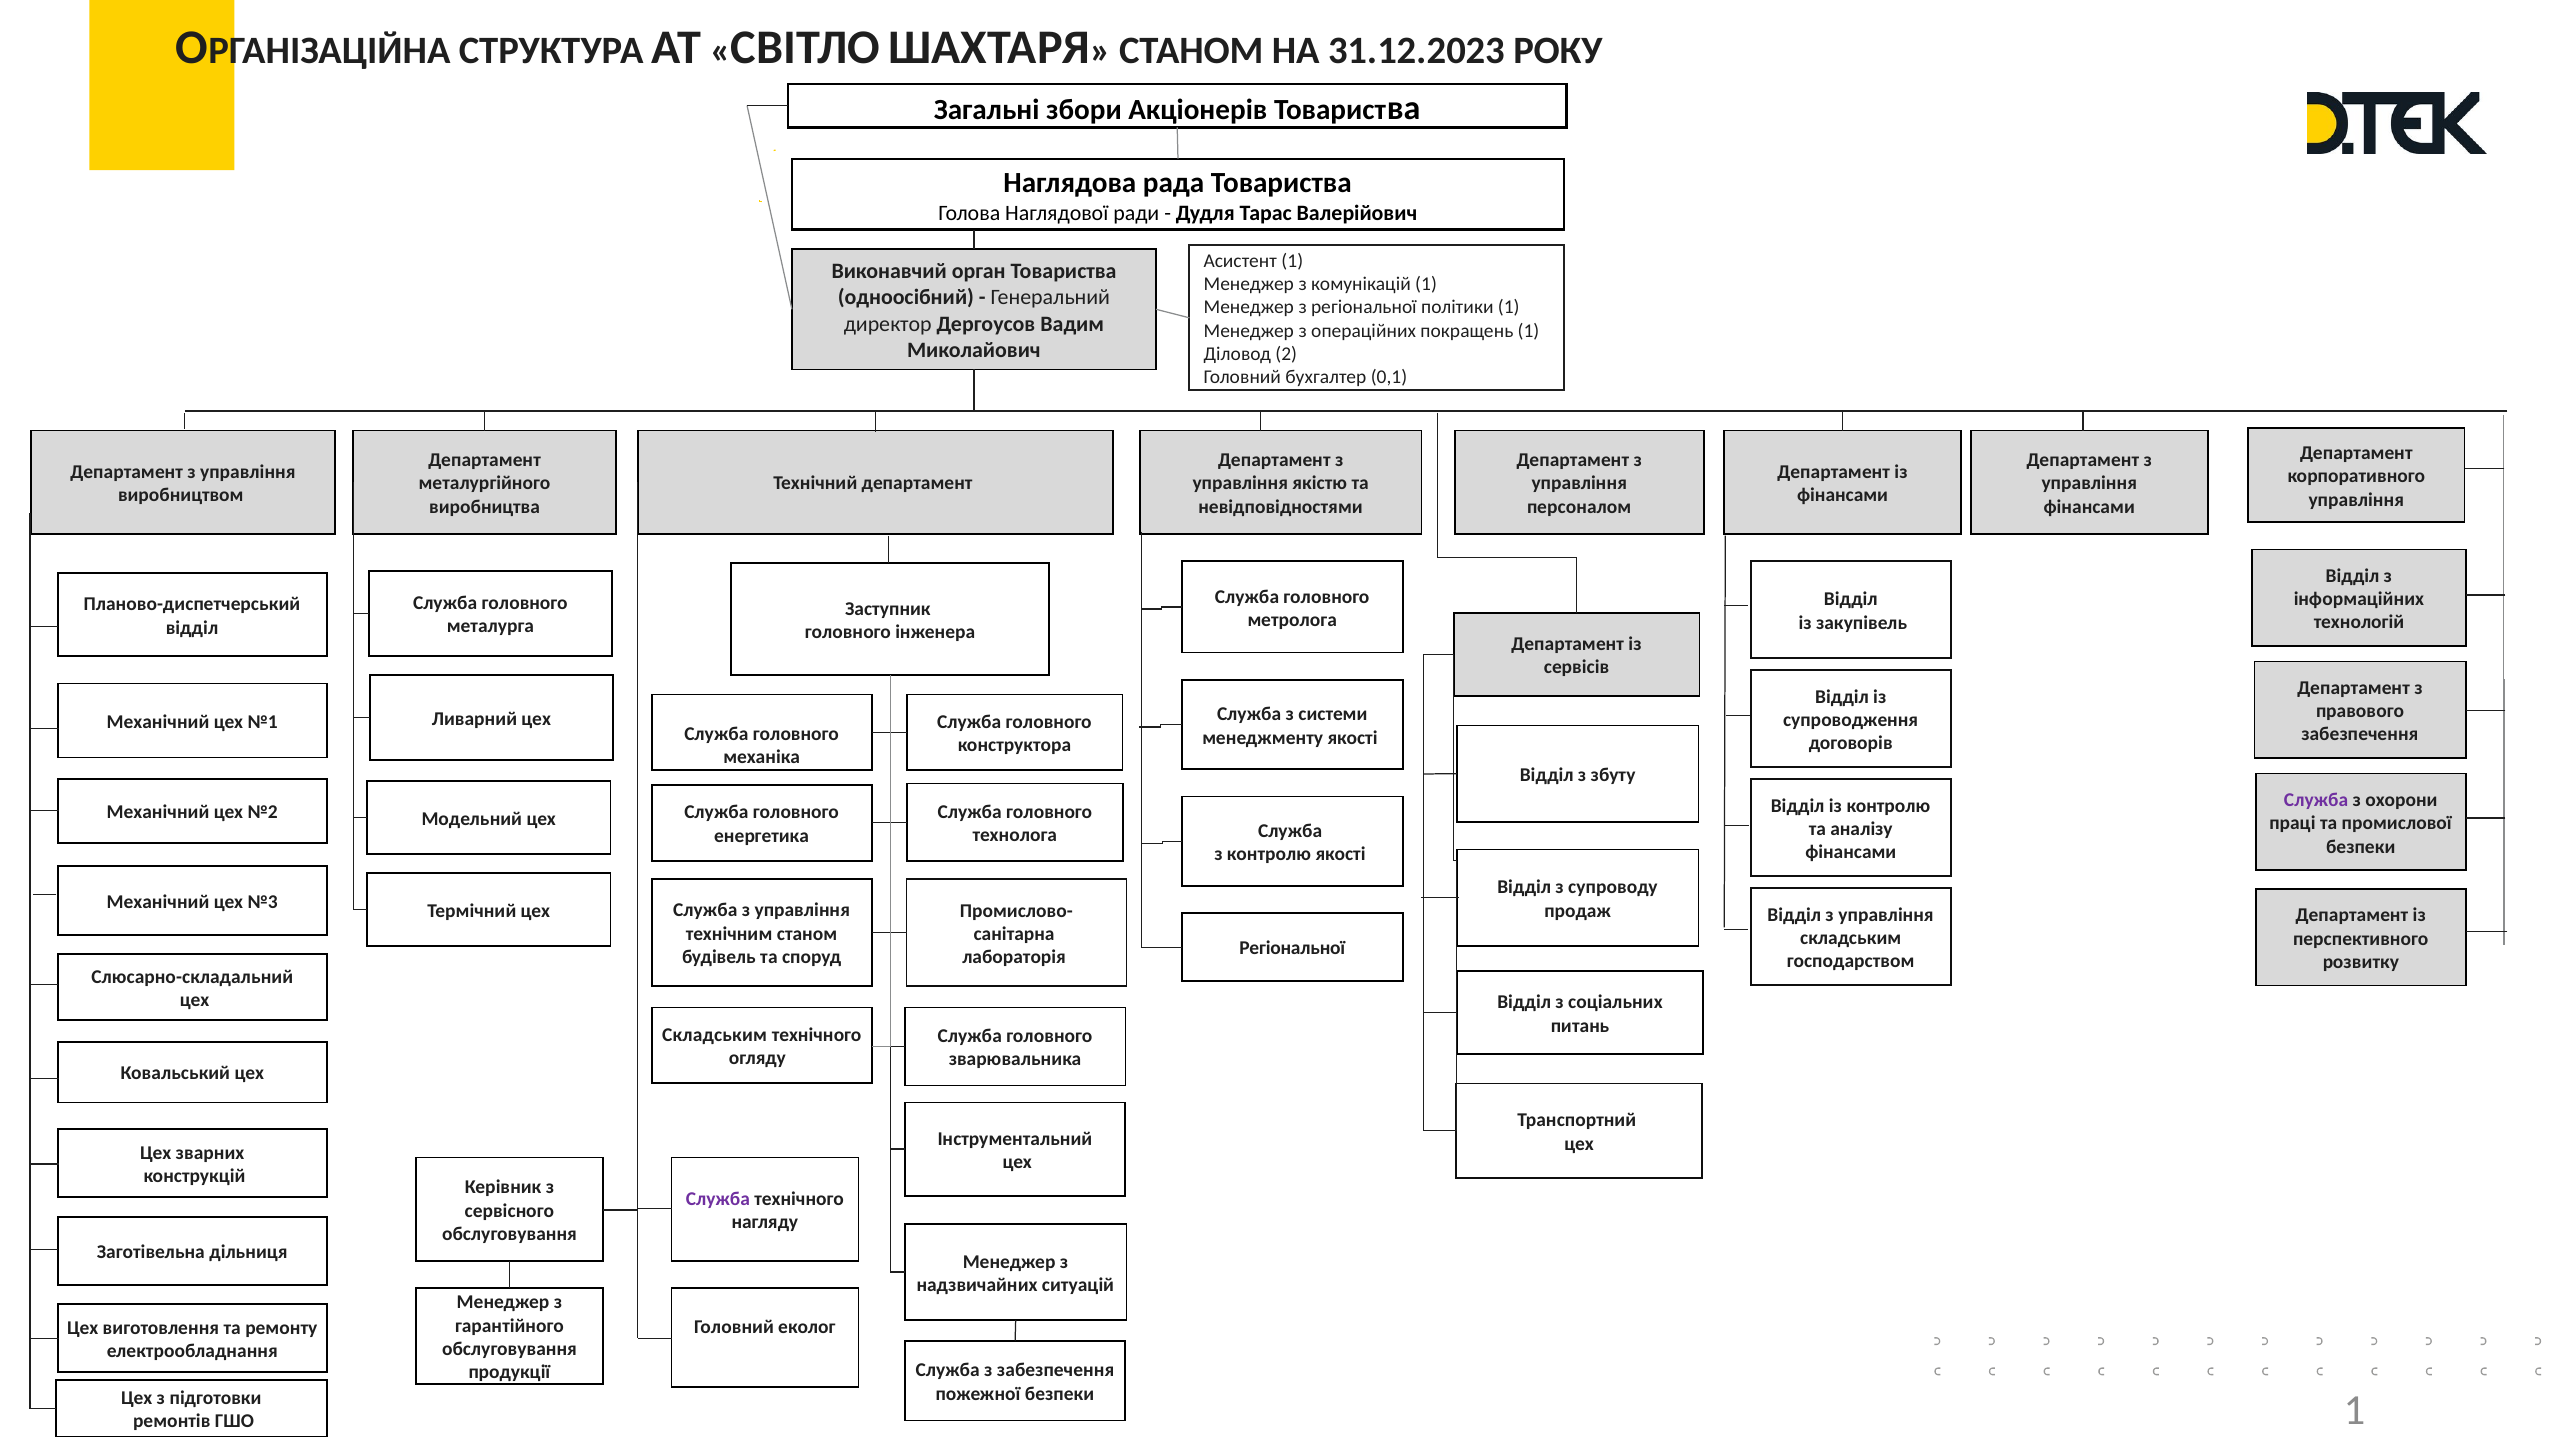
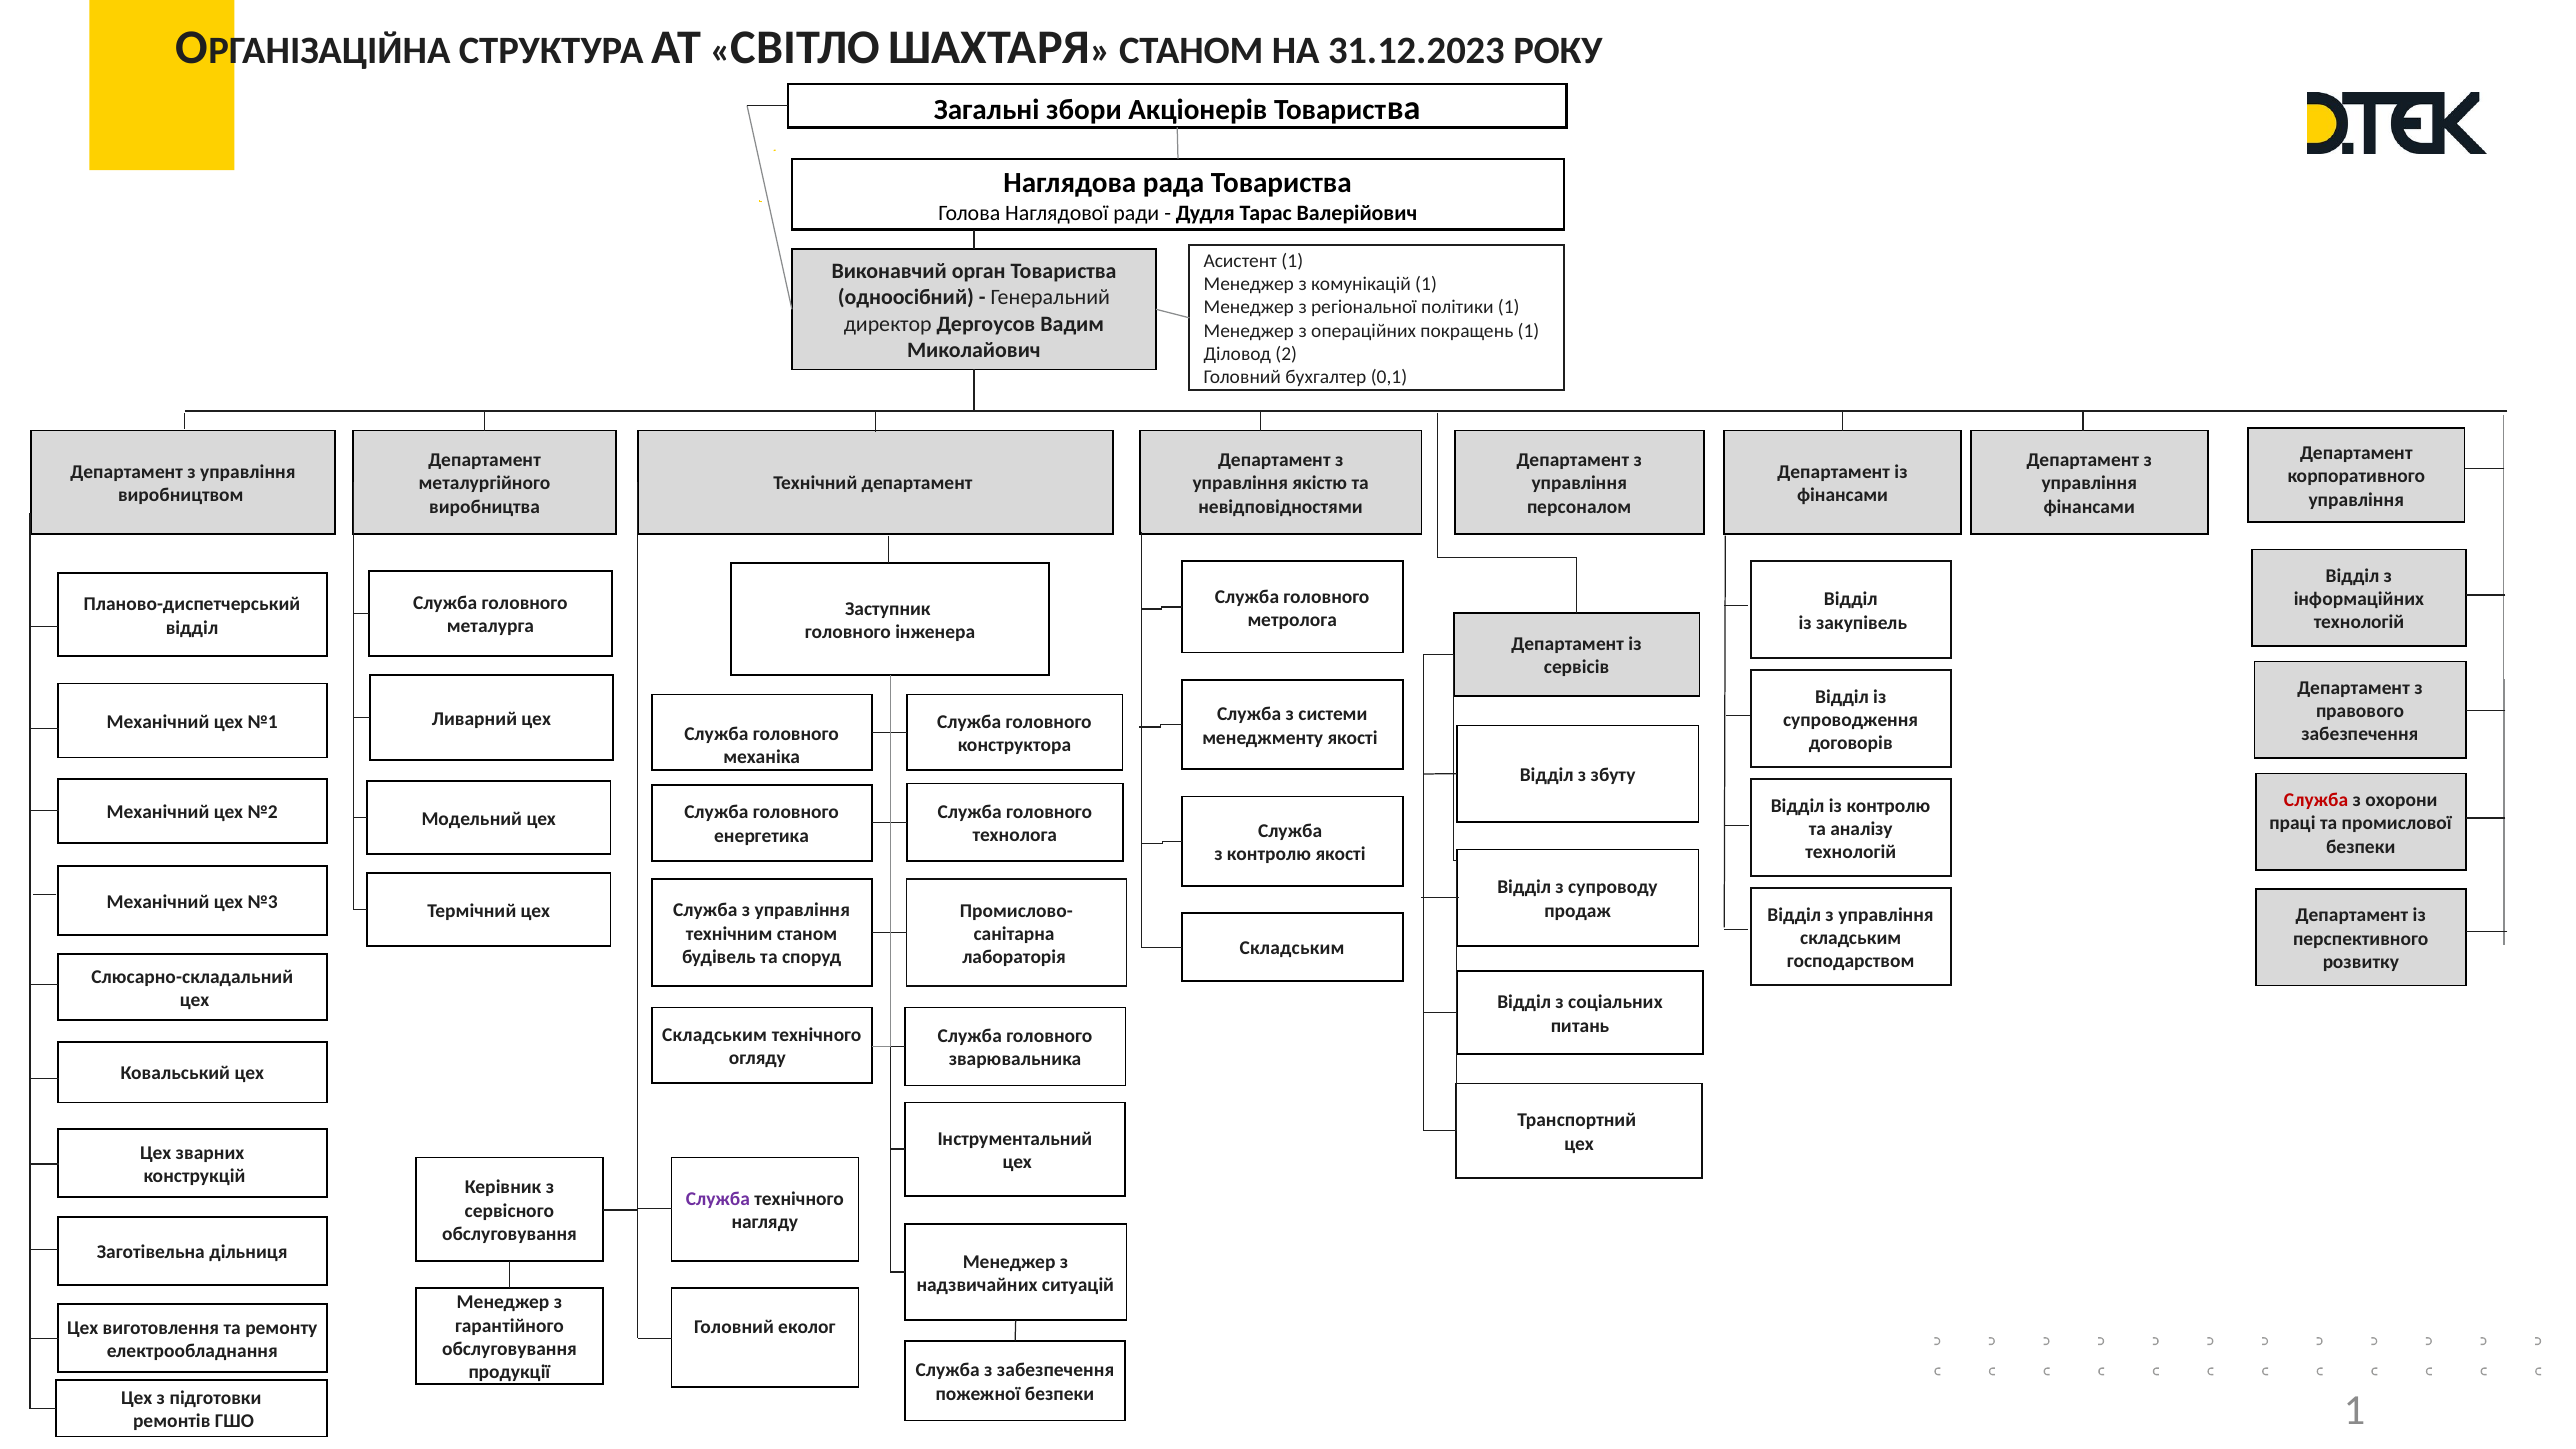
Служба colour: purple -> red (2316, 800)
фінансами: фінансами -> технологій (1851, 852)
Регіональної: Регіональної -> Складським (1292, 948)
